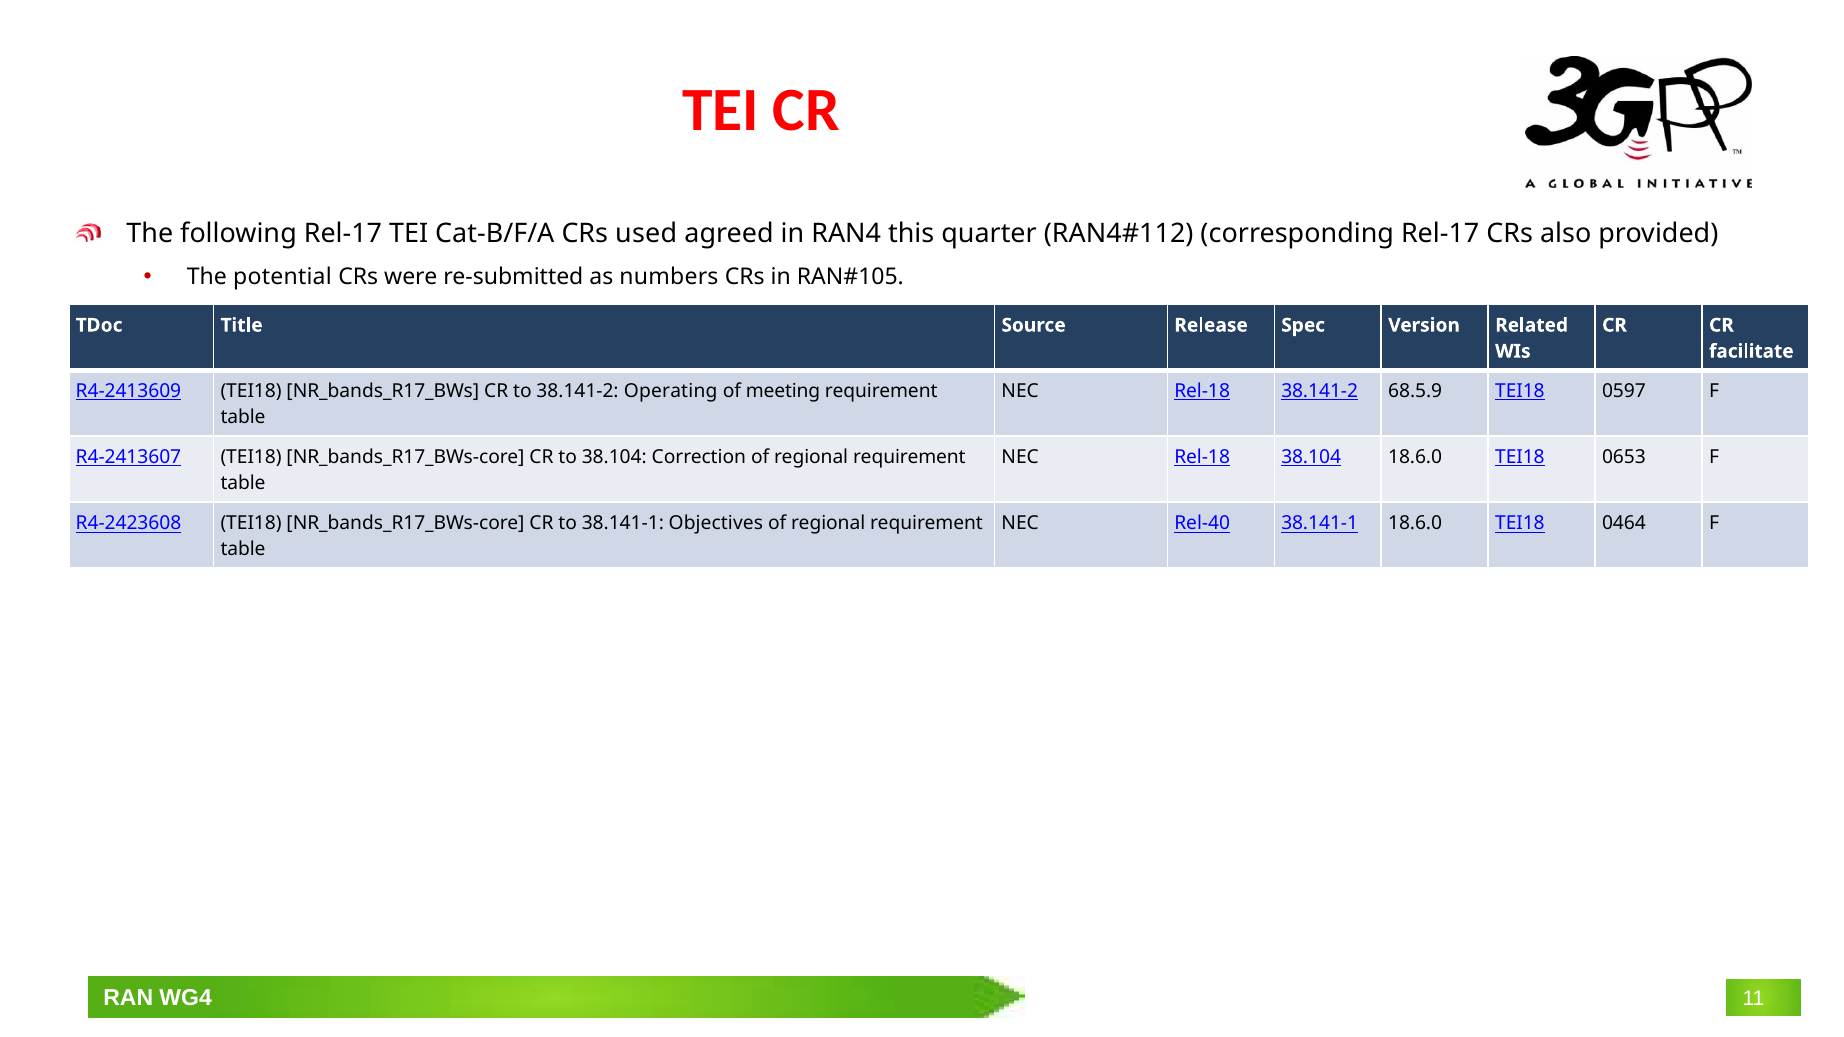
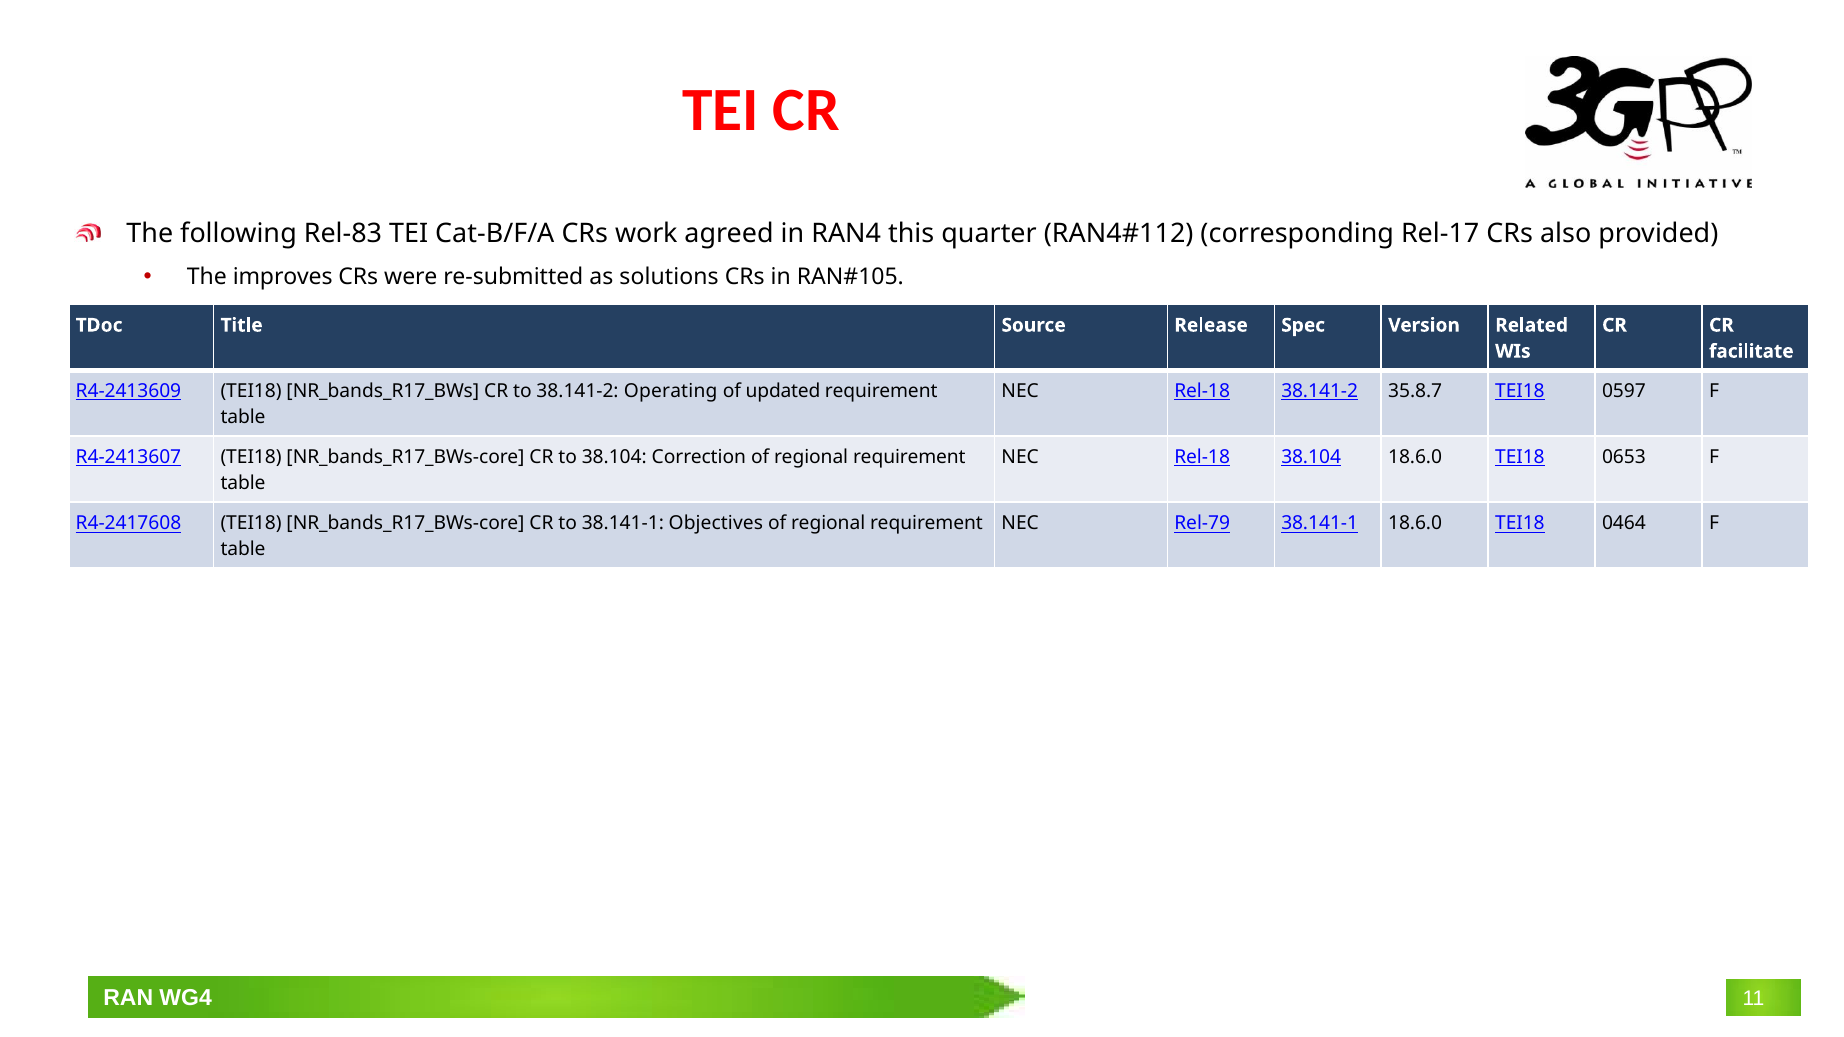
following Rel-17: Rel-17 -> Rel-83 (343, 234)
used: used -> work (646, 234)
potential: potential -> improves (283, 277)
numbers: numbers -> solutions (669, 277)
meeting: meeting -> updated (783, 391)
68.5.9: 68.5.9 -> 35.8.7 (1415, 391)
R4-2423608: R4-2423608 -> R4-2417608 (128, 523)
Rel-40: Rel-40 -> Rel-79 (1202, 523)
